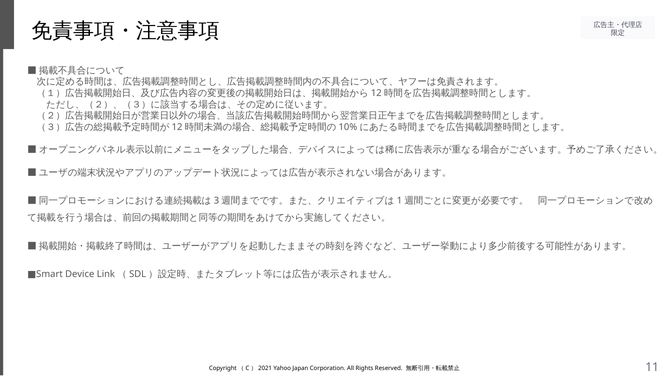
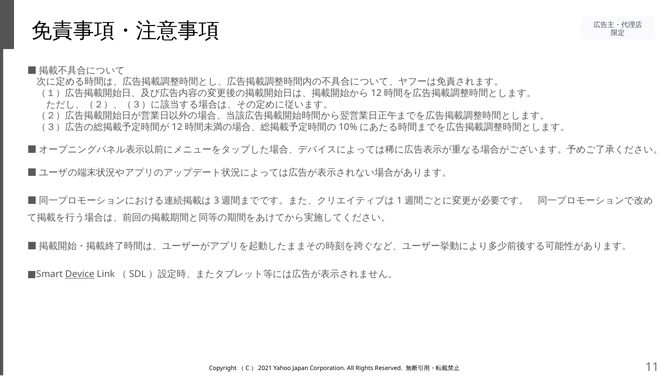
Device underline: none -> present (80, 275)
